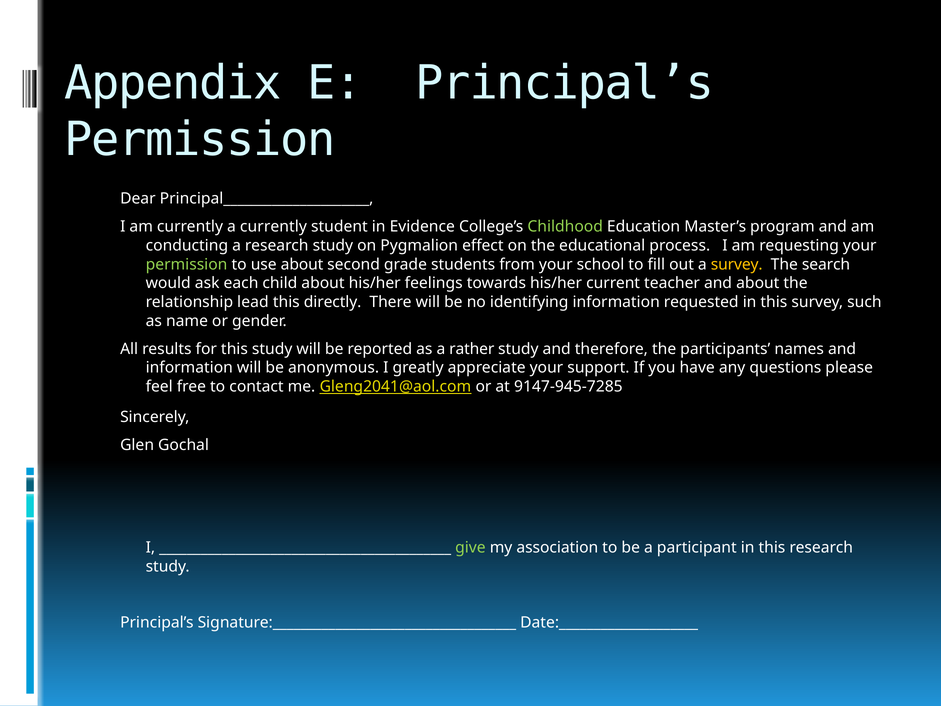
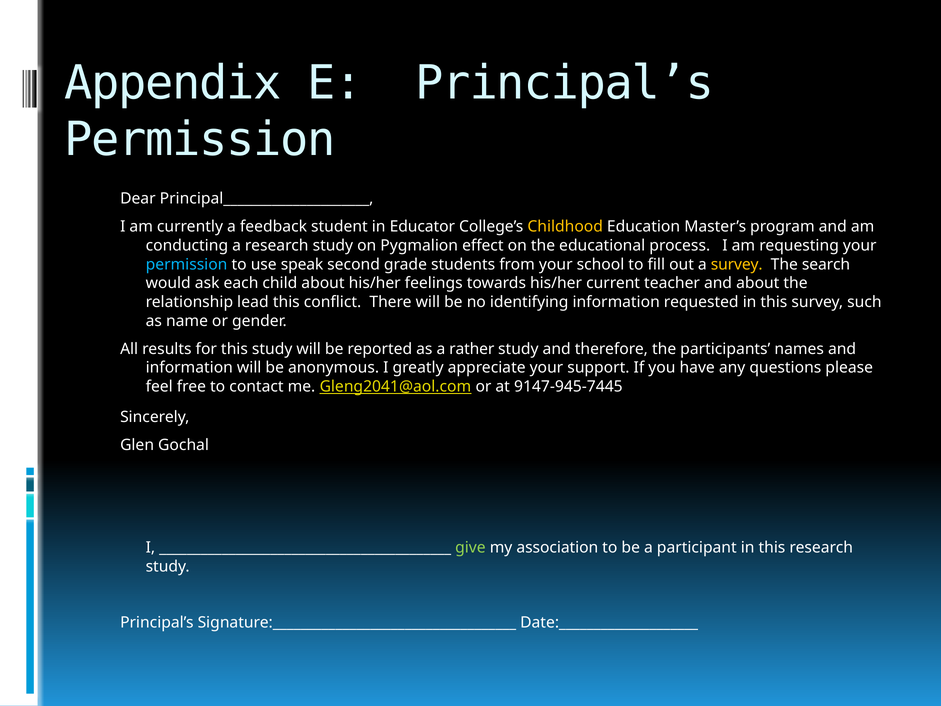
a currently: currently -> feedback (273, 227)
Evidence: Evidence -> Educator (422, 227)
Childhood colour: light green -> yellow (565, 227)
permission colour: light green -> light blue (187, 264)
use about: about -> speak (302, 264)
directly: directly -> conflict (333, 302)
9147-945-7285: 9147-945-7285 -> 9147-945-7445 (568, 386)
